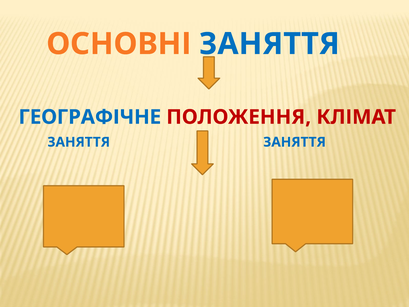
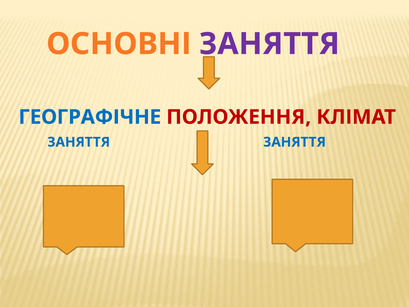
ЗАНЯТТЯ colour: blue -> purple (269, 44)
